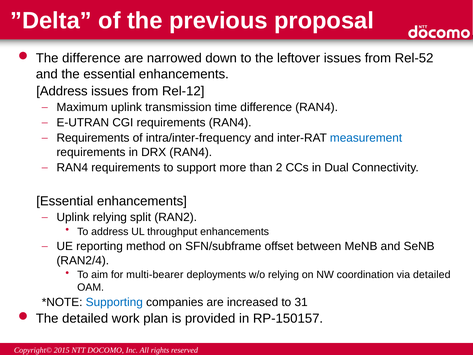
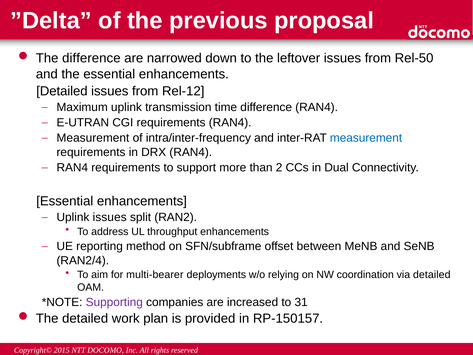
Rel-52: Rel-52 -> Rel-50 (414, 58)
Address: Address -> Detailed (62, 91)
Requirements: Requirements -> Measurement (93, 138)
Uplink relying: relying -> issues (110, 217)
Supporting colour: blue -> purple (114, 302)
